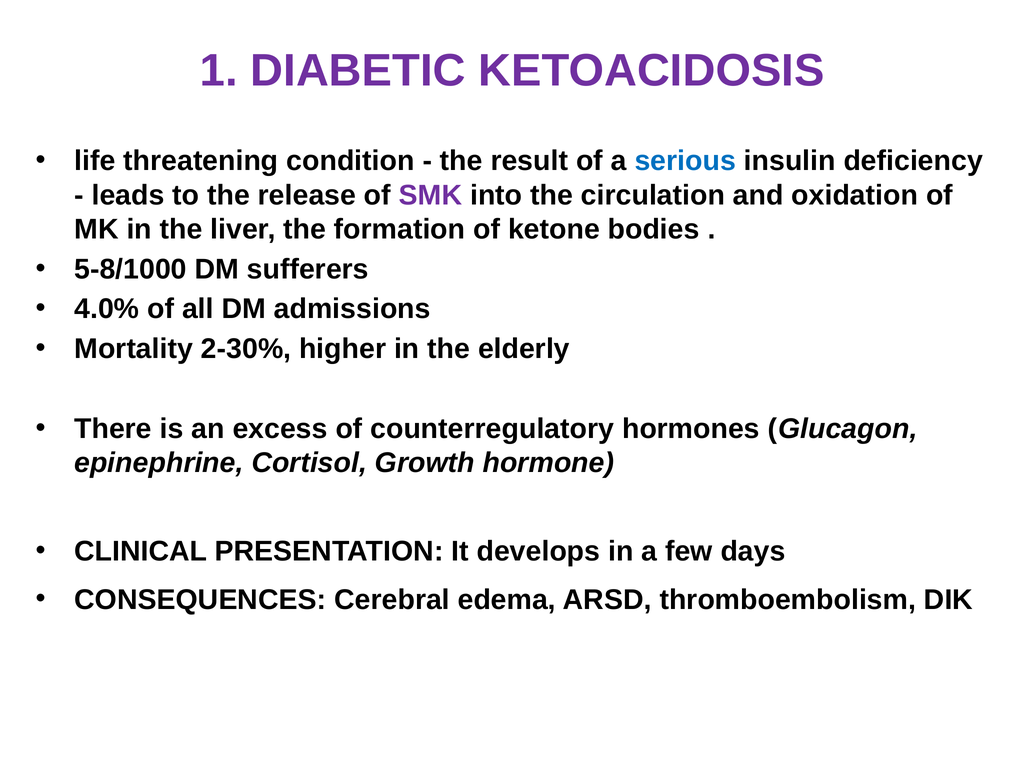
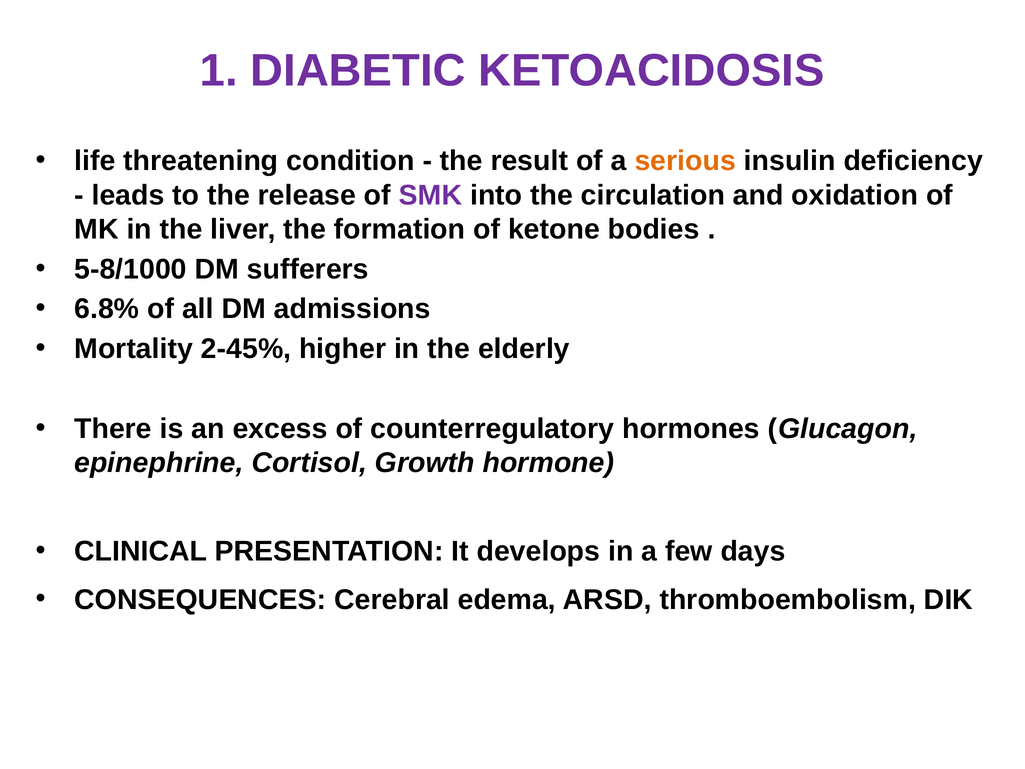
serious colour: blue -> orange (685, 161)
4.0%: 4.0% -> 6.8% (107, 309)
2-30%: 2-30% -> 2-45% (246, 349)
